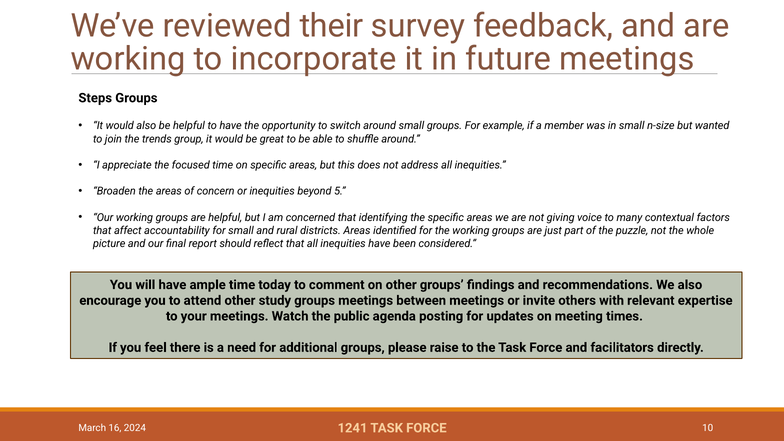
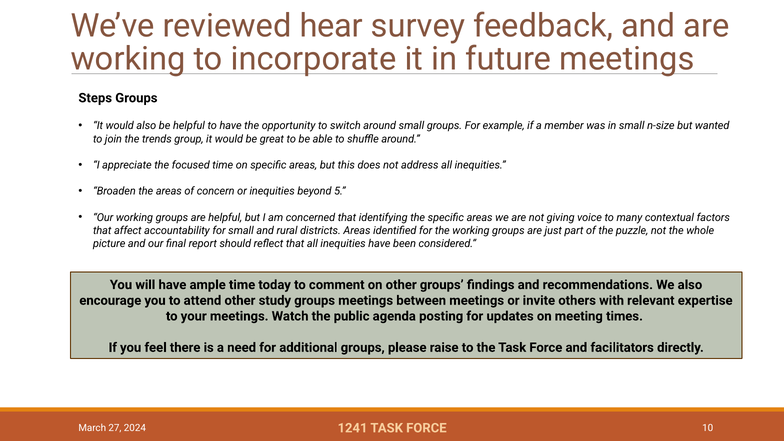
their: their -> hear (331, 26)
16: 16 -> 27 (115, 428)
